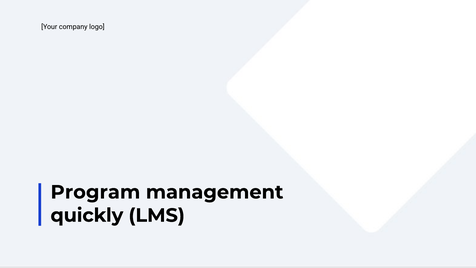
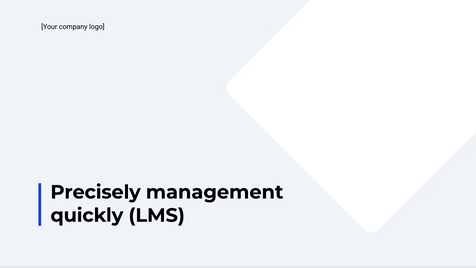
Program: Program -> Precisely (96, 192)
